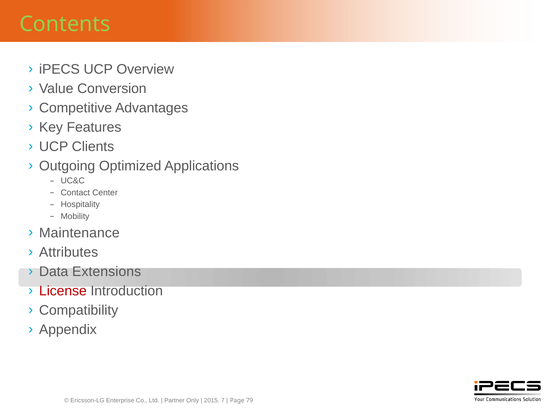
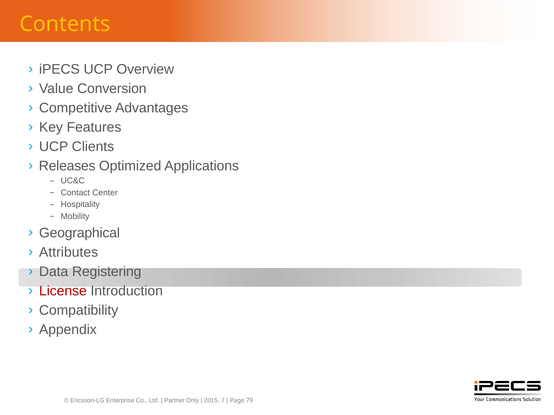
Contents colour: light green -> yellow (65, 24)
Outgoing: Outgoing -> Releases (67, 166)
Maintenance: Maintenance -> Geographical (79, 233)
Extensions: Extensions -> Registering (107, 272)
